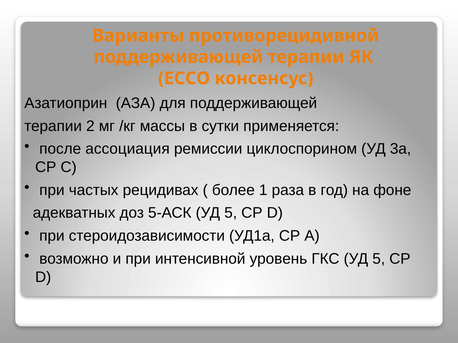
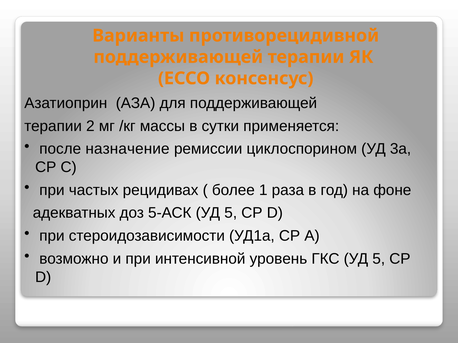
ассоциация: ассоциация -> назначение (127, 149)
